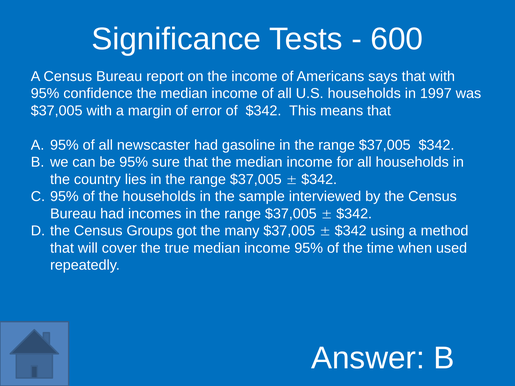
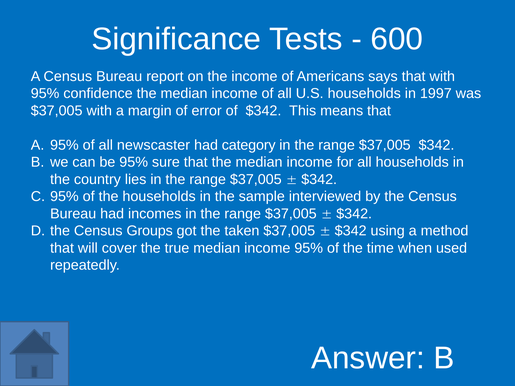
gasoline: gasoline -> category (249, 145)
many: many -> taken (242, 231)
